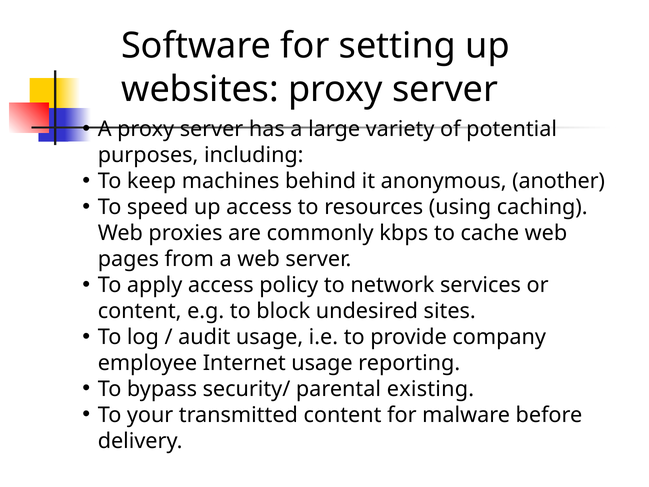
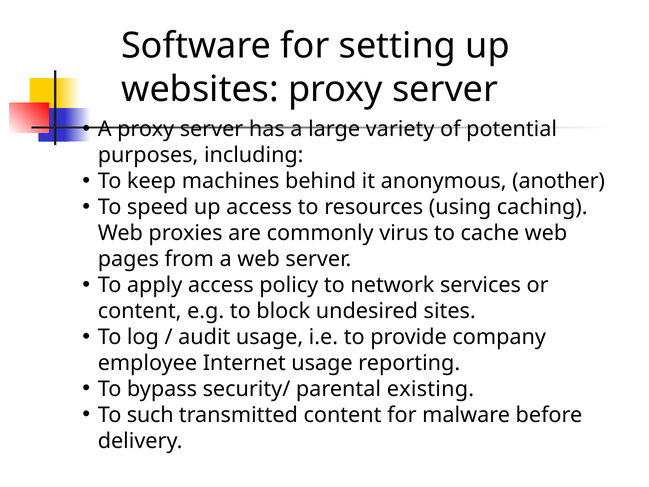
kbps: kbps -> virus (404, 233)
your: your -> such (150, 415)
